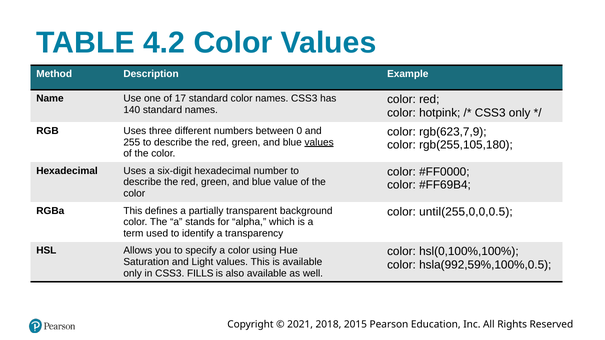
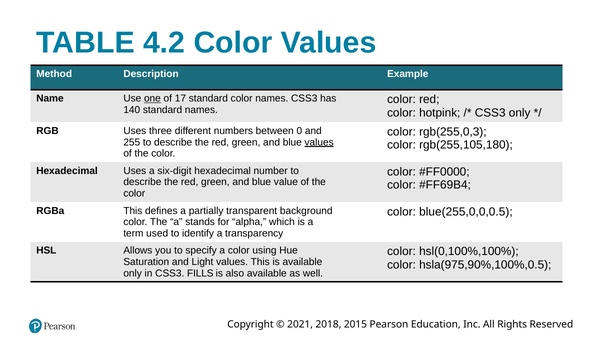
one underline: none -> present (152, 99)
rgb(623,7,9: rgb(623,7,9 -> rgb(255,0,3 (453, 132)
until(255,0,0,0.5: until(255,0,0,0.5 -> blue(255,0,0,0.5 (466, 212)
hsla(992,59%,100%,0.5: hsla(992,59%,100%,0.5 -> hsla(975,90%,100%,0.5 (485, 265)
